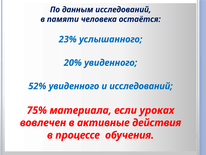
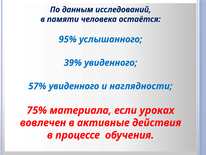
23%: 23% -> 95% (68, 39)
20%: 20% -> 39% (73, 63)
52%: 52% -> 57% (37, 86)
и исследований: исследований -> наглядности (141, 86)
